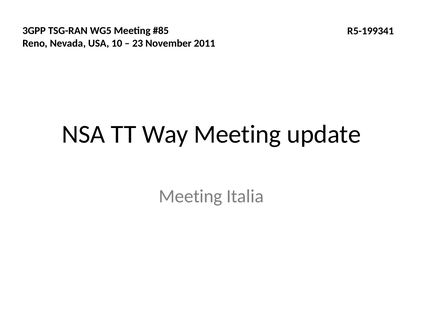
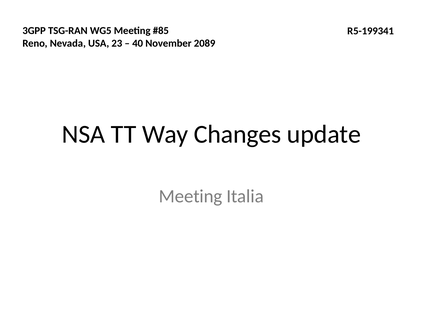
10: 10 -> 23 (117, 44)
23: 23 -> 40 (138, 44)
2011: 2011 -> 2089 (205, 44)
Way Meeting: Meeting -> Changes (238, 134)
